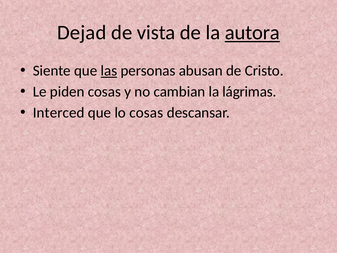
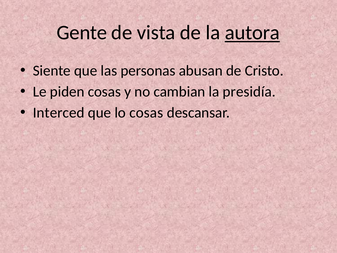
Dejad: Dejad -> Gente (82, 33)
las underline: present -> none (109, 71)
lágrimas: lágrimas -> presidía (249, 92)
